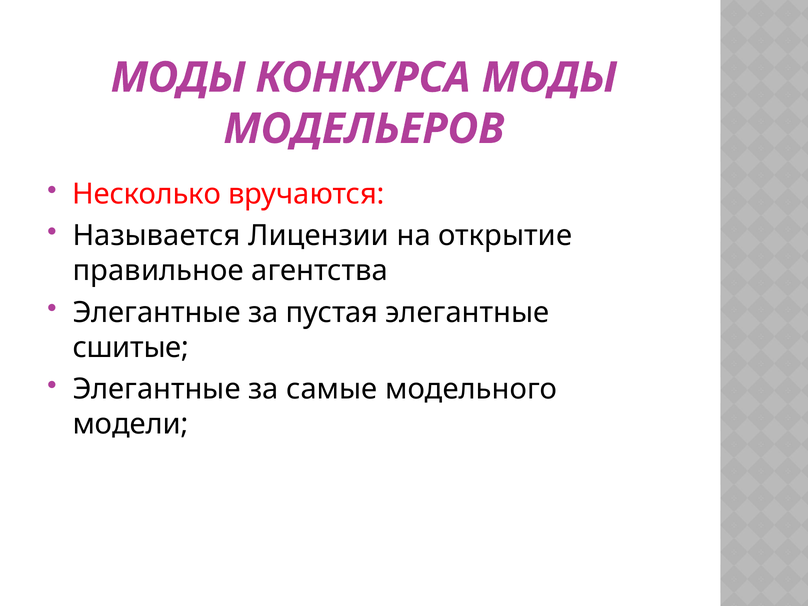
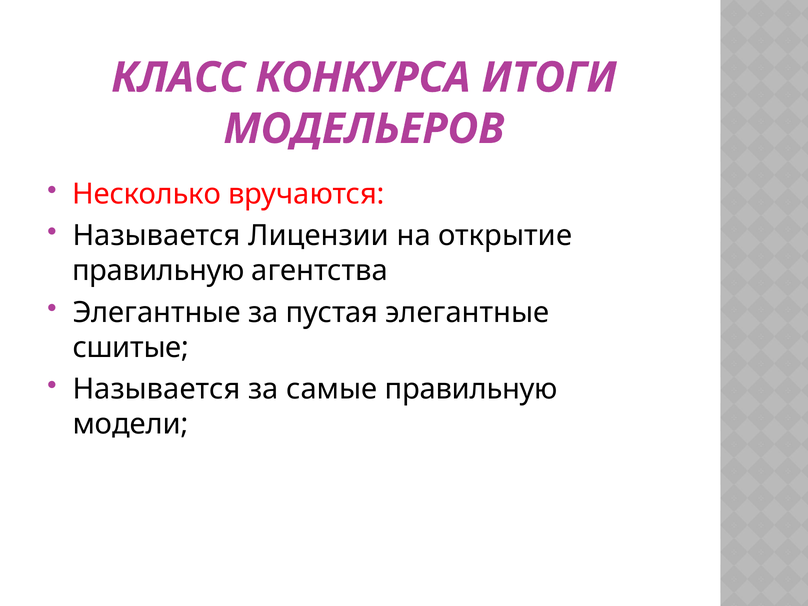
МОДЫ: МОДЫ -> КЛАСС (178, 78)
КОНКУРСА МОДЫ: МОДЫ -> ИТОГИ (549, 78)
правильное: правильное -> правильную (158, 271)
Элегантные: Элегантные -> Называется (157, 389)
самые модельного: модельного -> правильную (471, 389)
